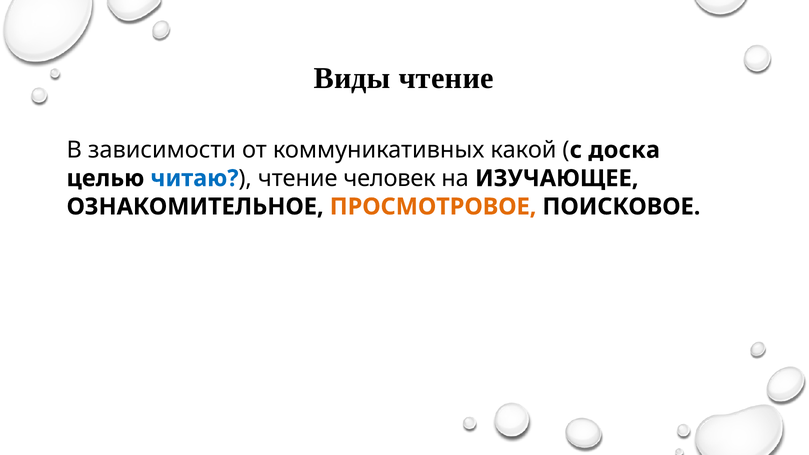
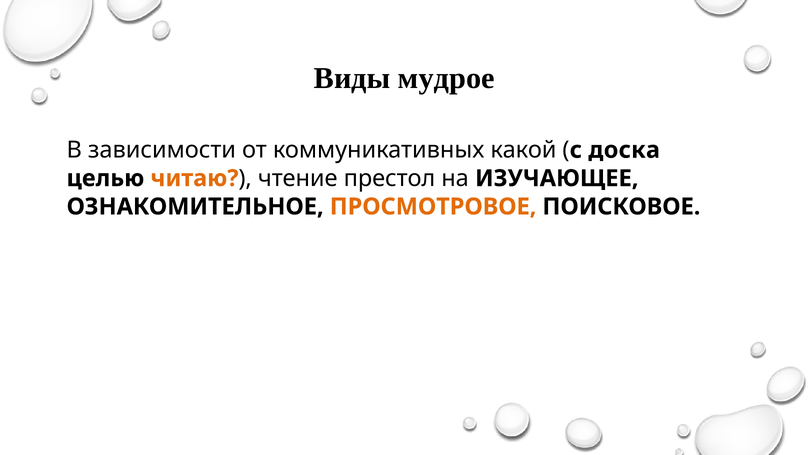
Виды чтение: чтение -> мудрое (446, 78)
читаю colour: blue -> orange (194, 178)
человек: человек -> престол (390, 178)
